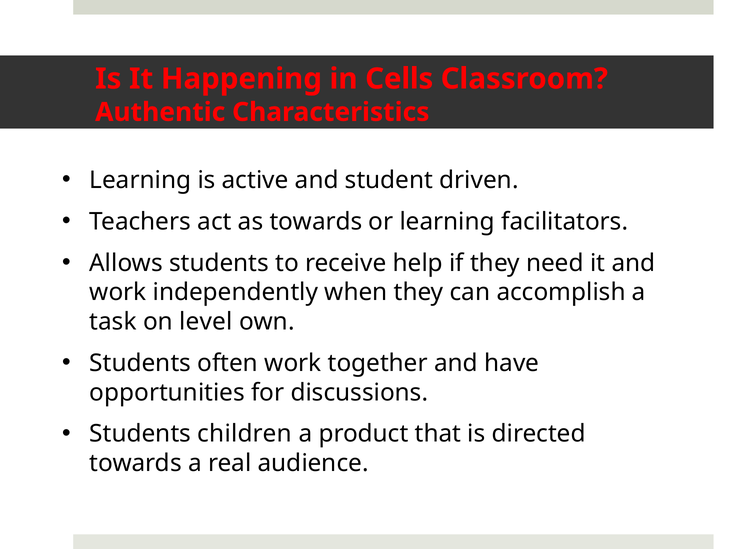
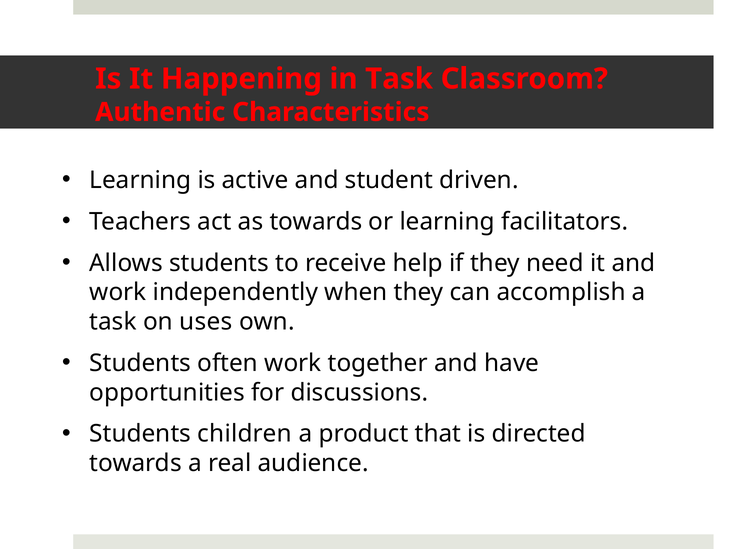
in Cells: Cells -> Task (399, 79)
level: level -> uses (206, 322)
